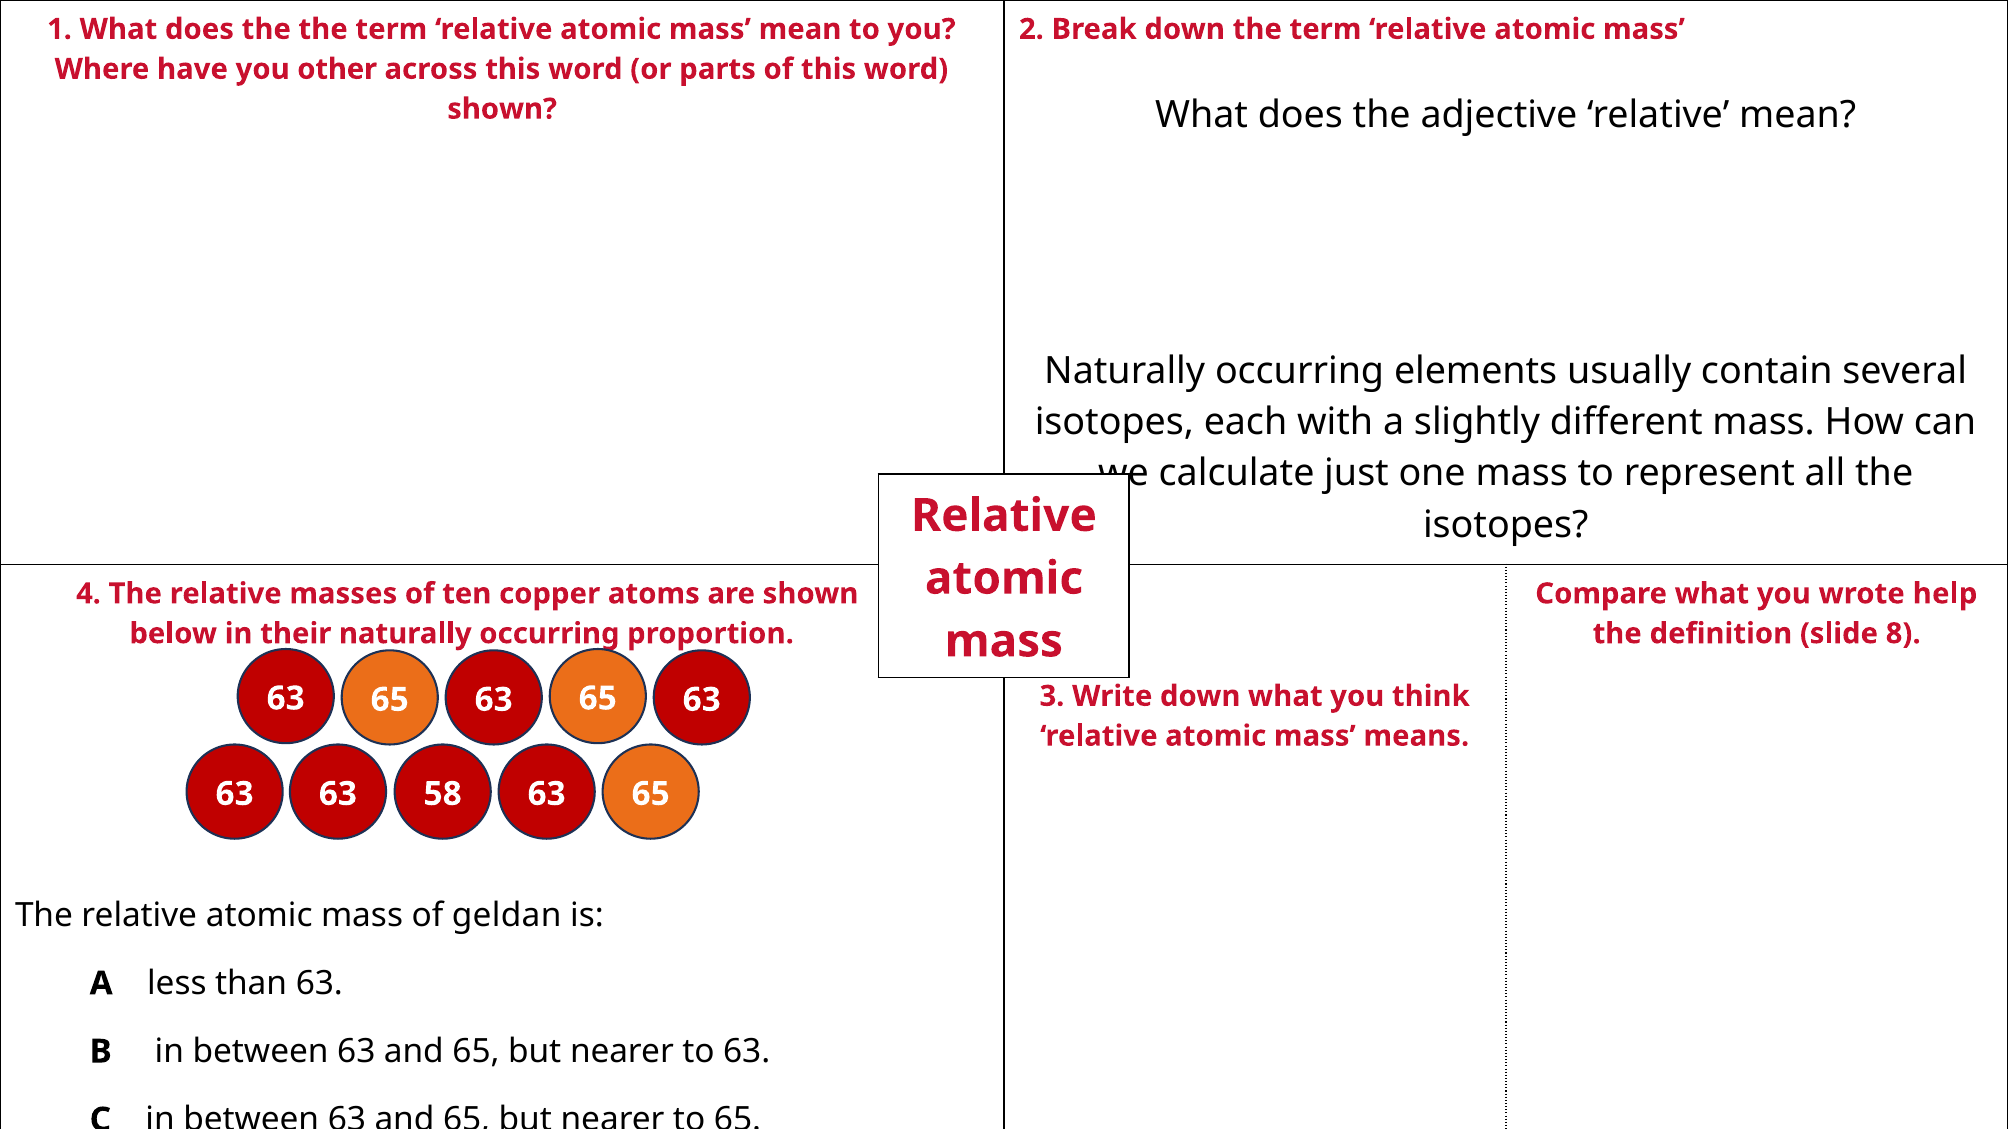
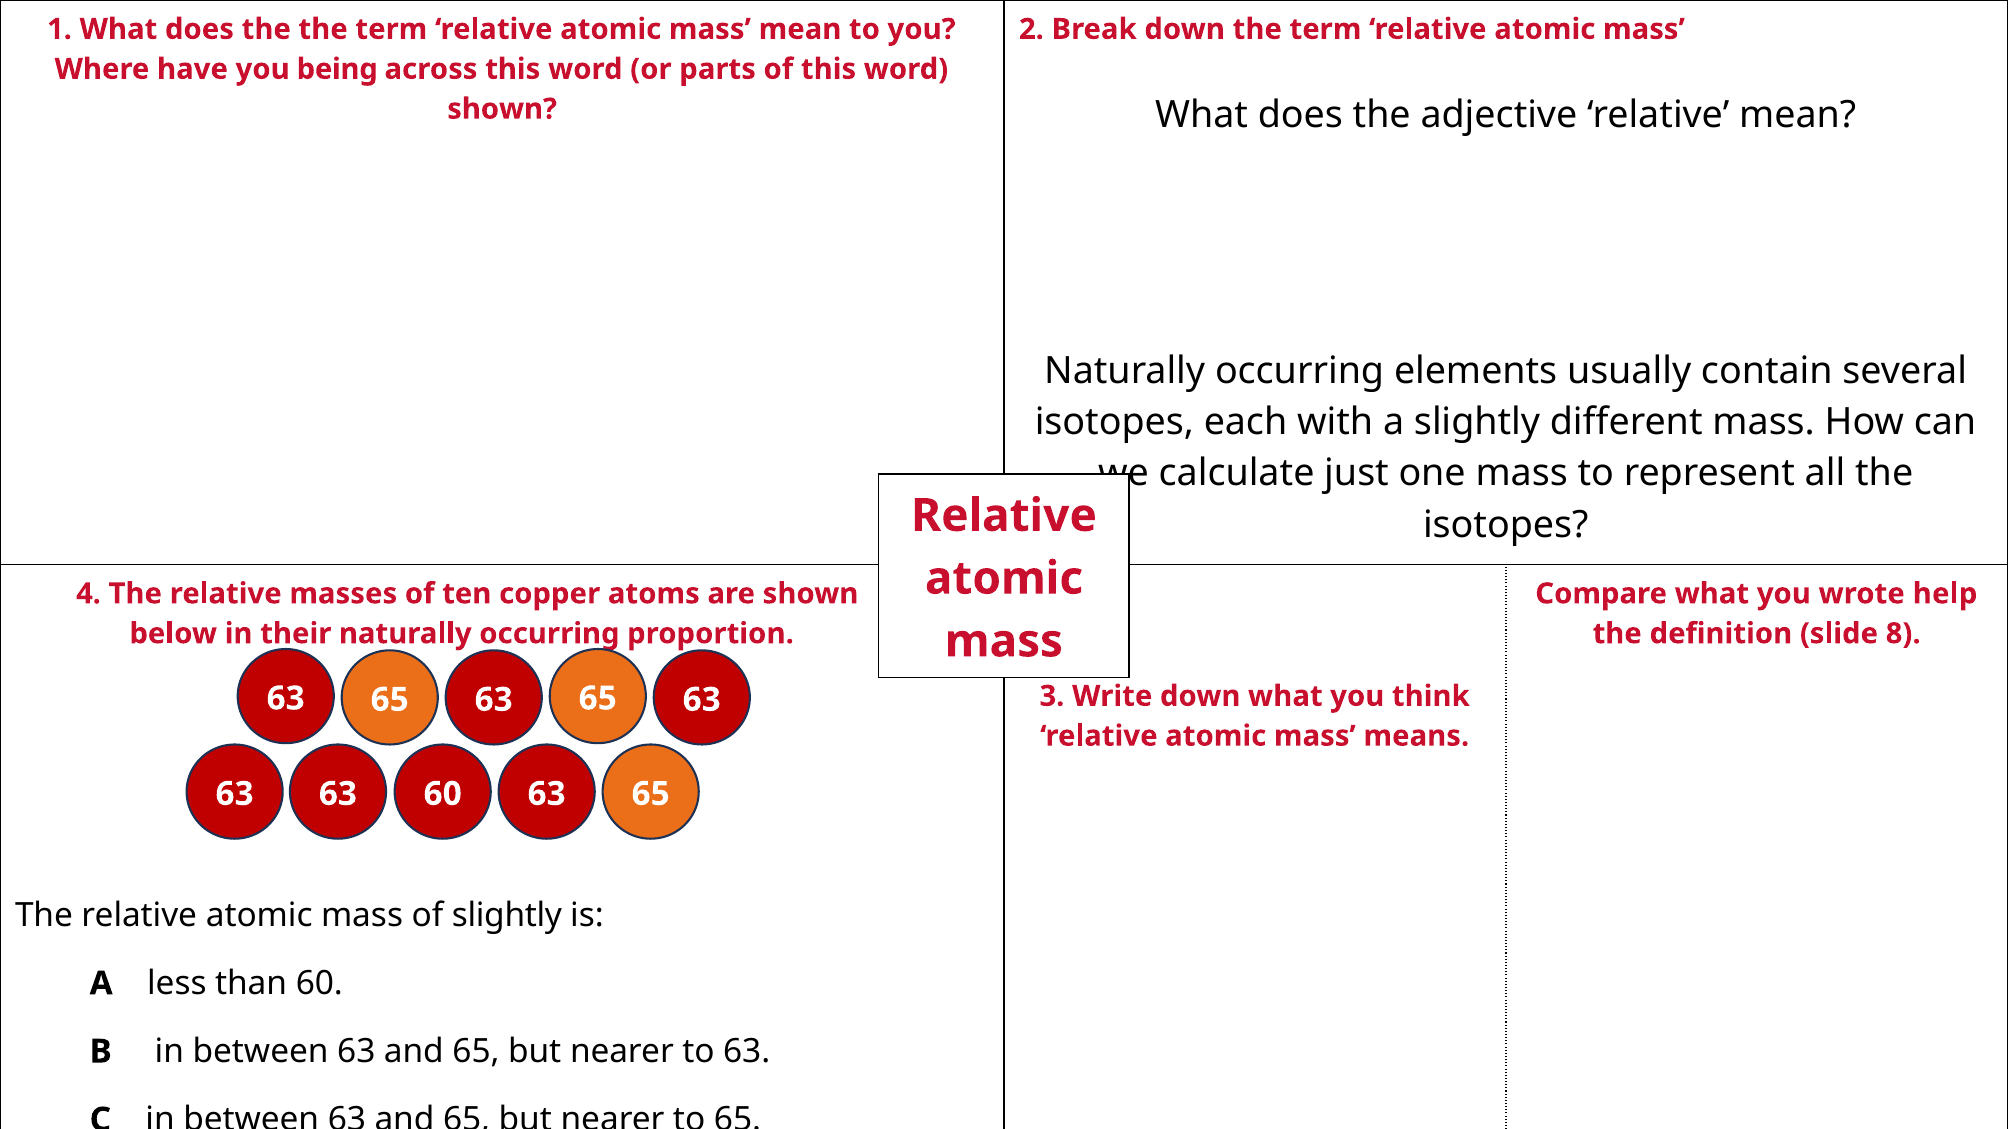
other: other -> being (337, 69)
63 58: 58 -> 60 (443, 794)
of geldan: geldan -> slightly (507, 916)
than 63: 63 -> 60 (319, 984)
